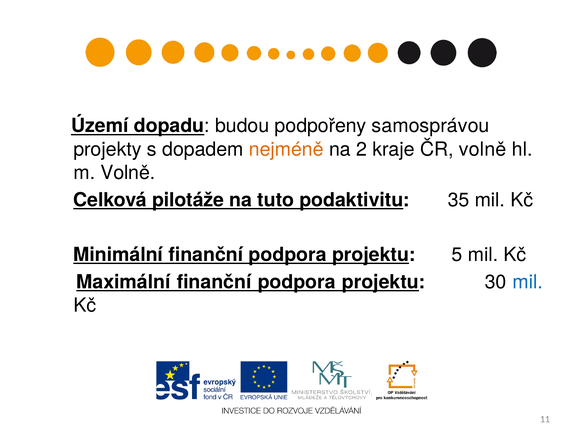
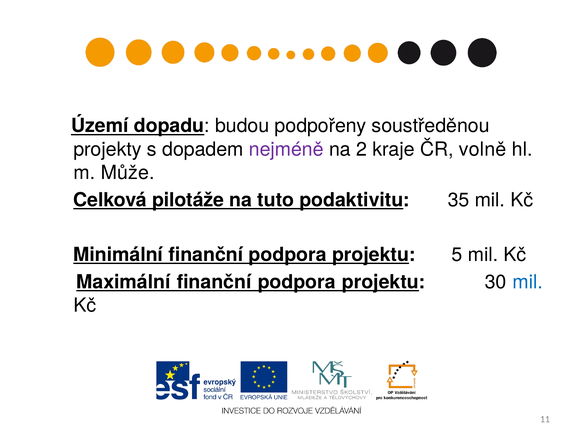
samosprávou: samosprávou -> soustředěnou (431, 126)
nejméně colour: orange -> purple (286, 149)
m Volně: Volně -> Může (128, 173)
